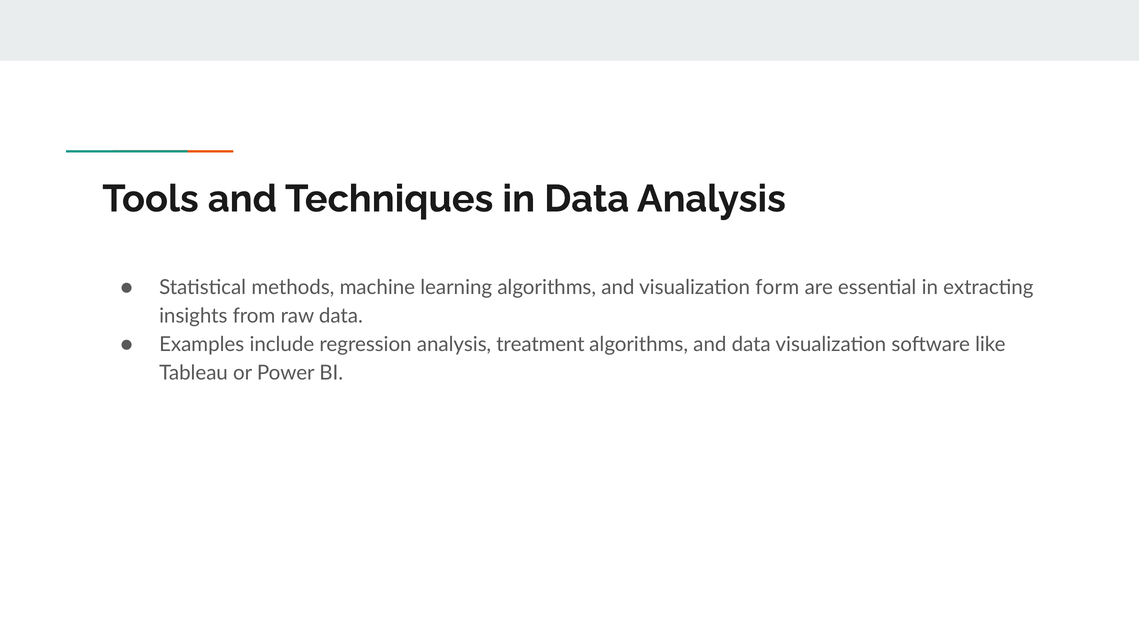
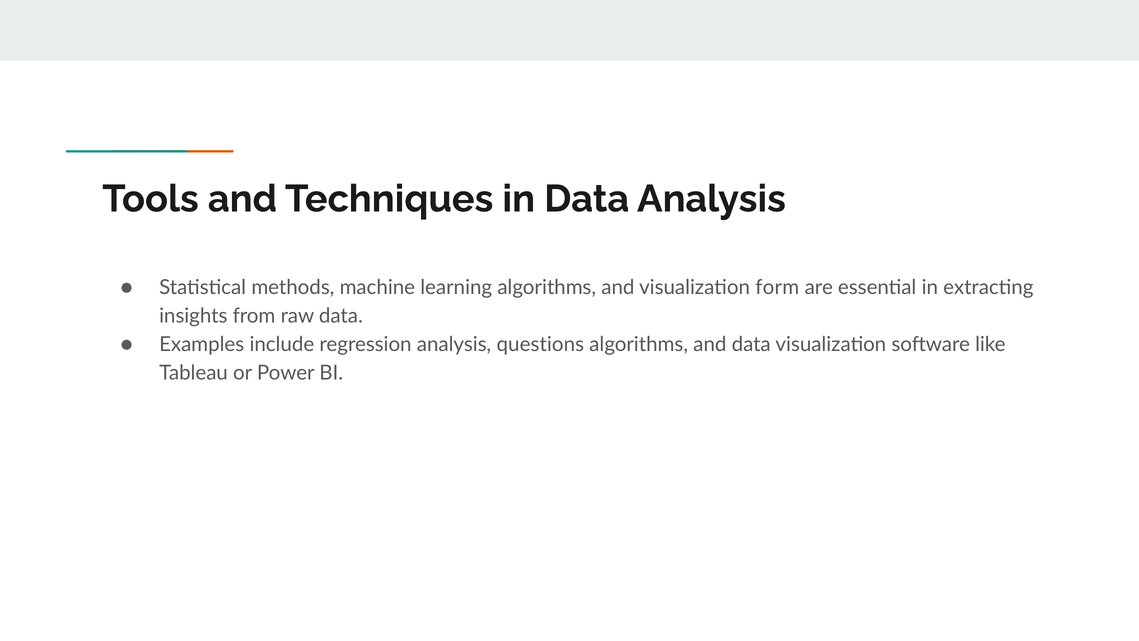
treatment: treatment -> questions (540, 344)
